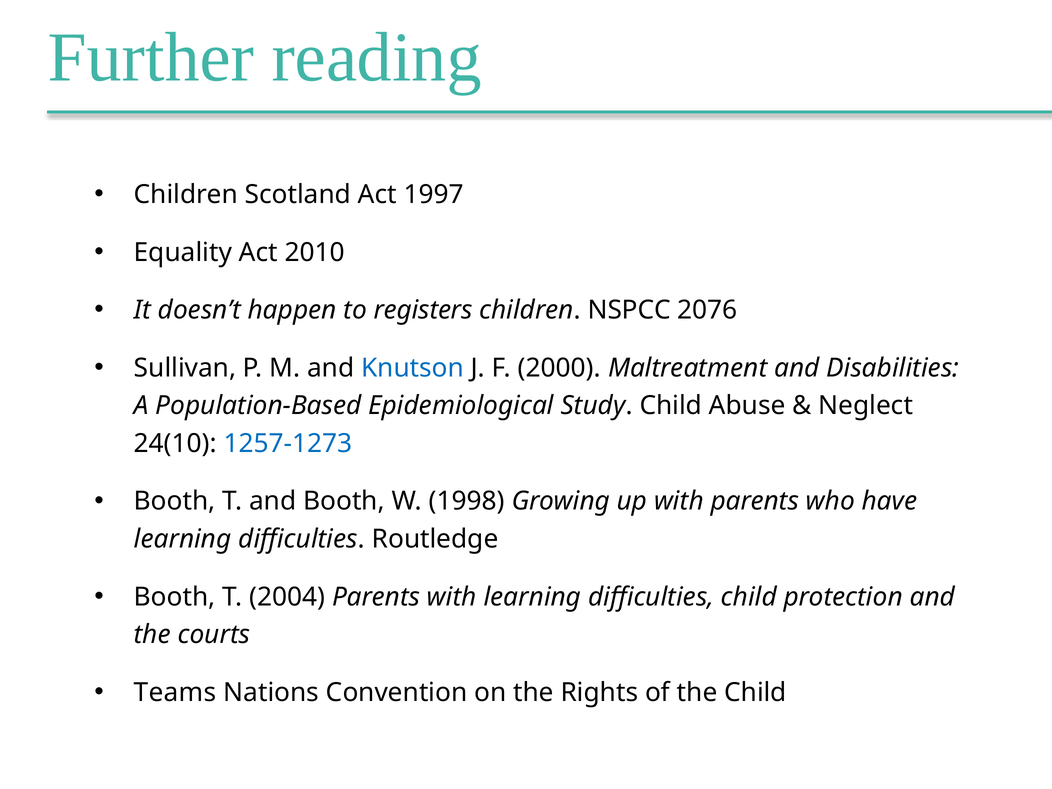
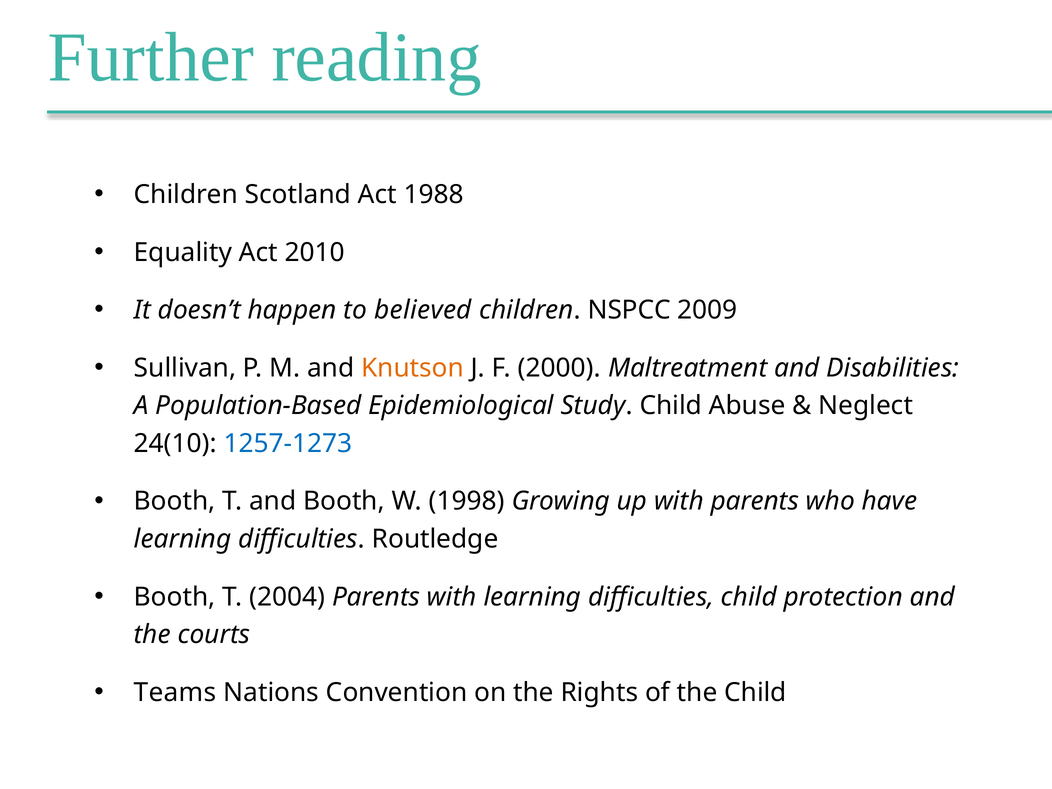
1997: 1997 -> 1988 (434, 195)
registers: registers -> believed (423, 310)
2076: 2076 -> 2009 (707, 310)
Knutson colour: blue -> orange (413, 368)
